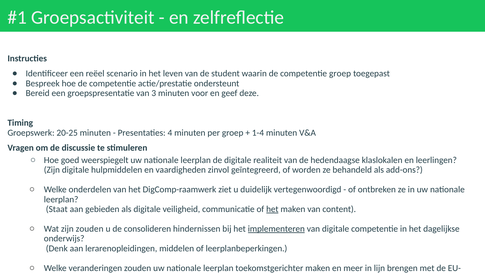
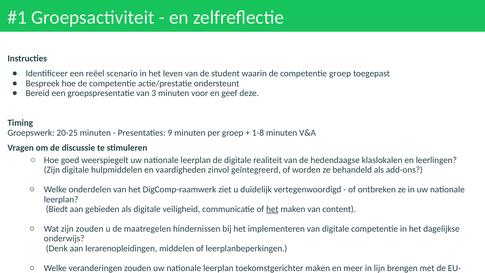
4: 4 -> 9 (170, 133)
1-4: 1-4 -> 1-8 (258, 133)
Staat: Staat -> Biedt (57, 209)
consolideren: consolideren -> maatregelen (147, 229)
implementeren underline: present -> none (276, 229)
